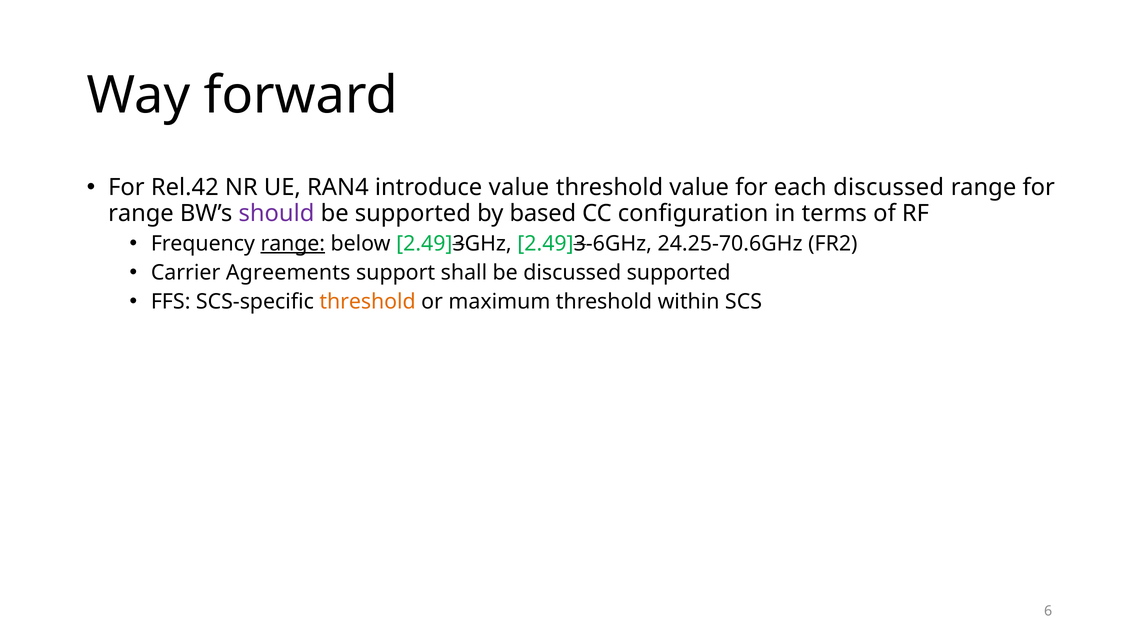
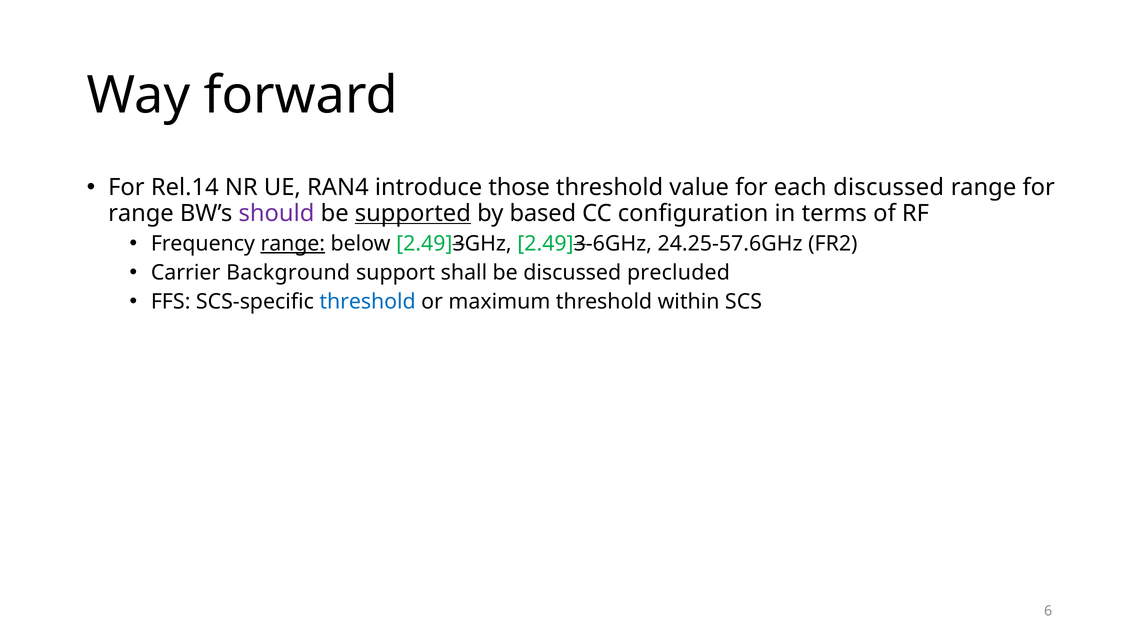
Rel.42: Rel.42 -> Rel.14 (185, 188)
introduce value: value -> those (519, 188)
supported underline: none -> present (413, 213)
24.25-70.6GHz: 24.25-70.6GHz -> 24.25-57.6GHz (730, 243)
Agreements: Agreements -> Background (288, 272)
discussed supported: supported -> precluded (679, 272)
threshold colour: orange -> blue (368, 301)
